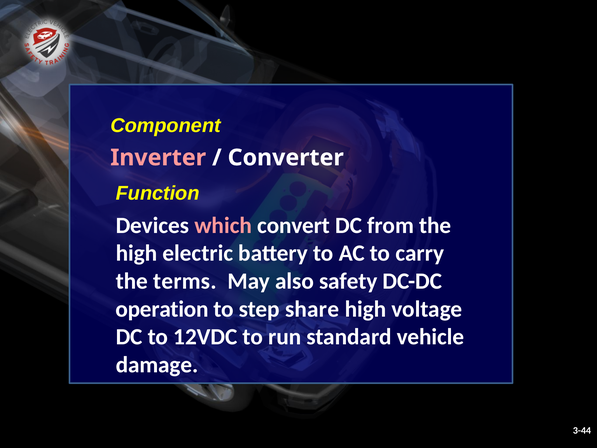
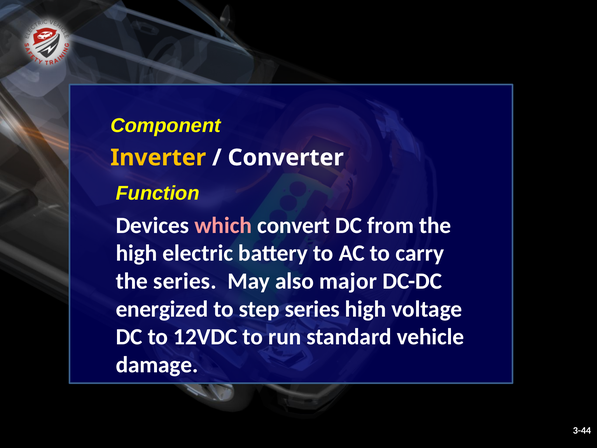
Inverter colour: pink -> yellow (158, 158)
the terms: terms -> series (185, 281)
safety: safety -> major (348, 281)
operation: operation -> energized (162, 309)
step share: share -> series (312, 309)
